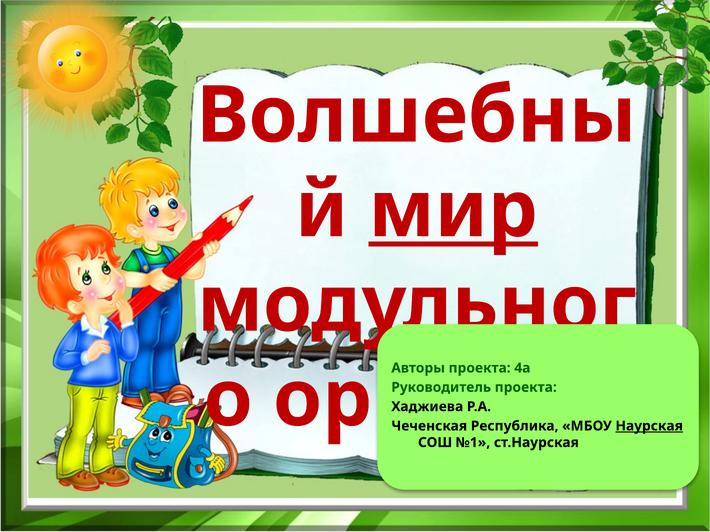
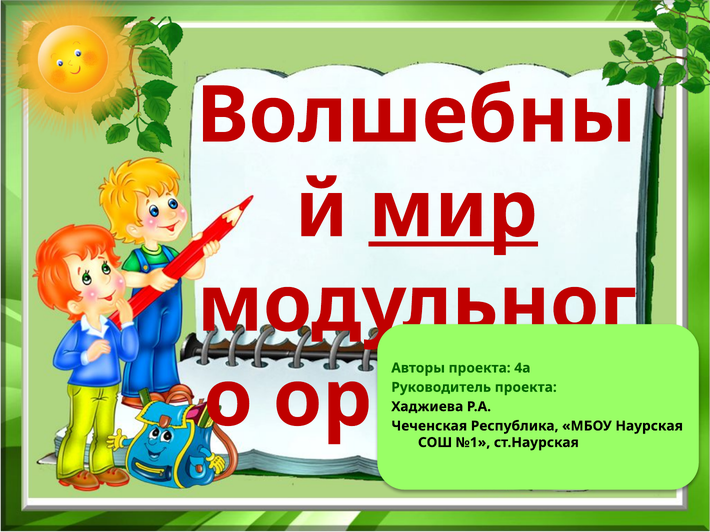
Наурская underline: present -> none (649, 426)
